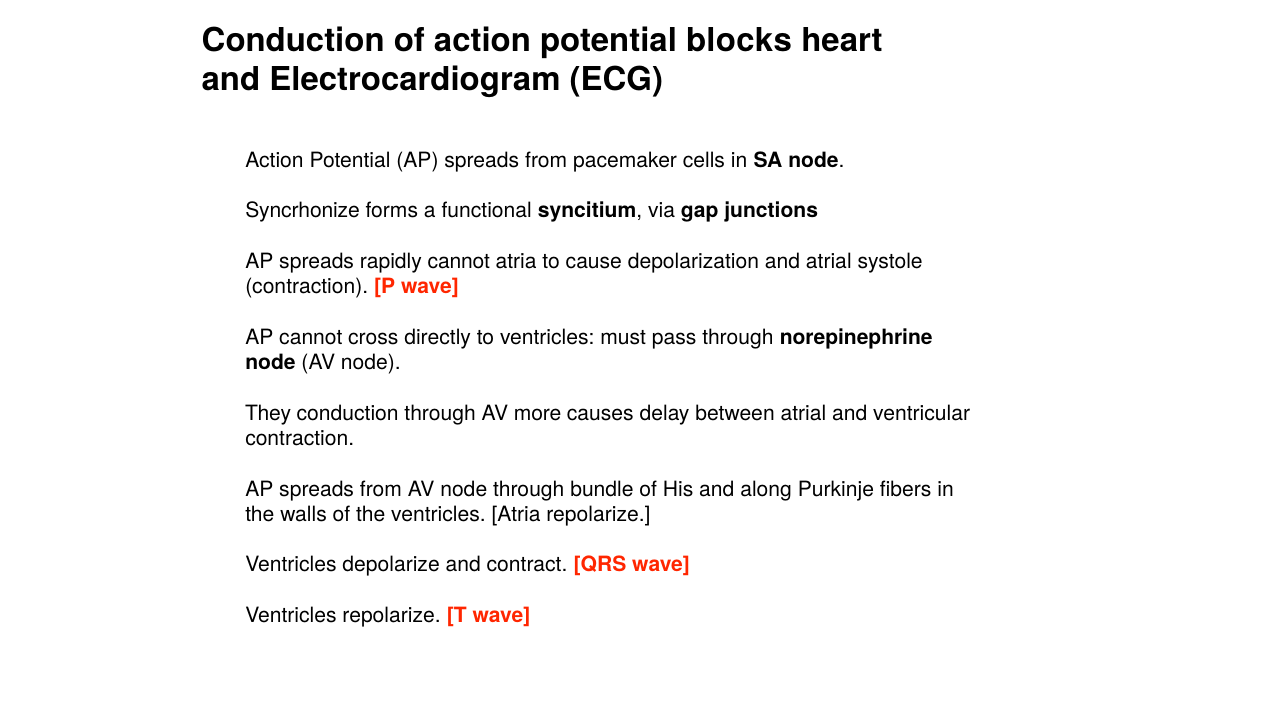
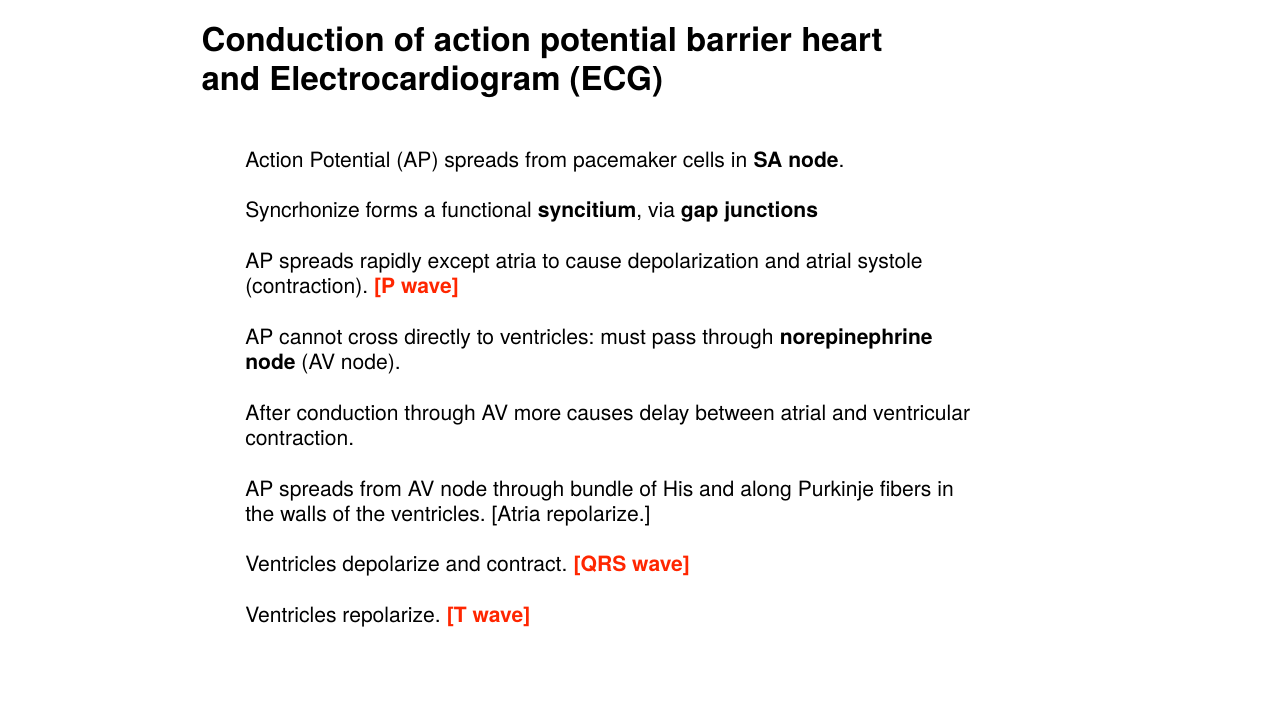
blocks: blocks -> barrier (739, 40)
rapidly cannot: cannot -> except (459, 262)
They: They -> After (268, 414)
